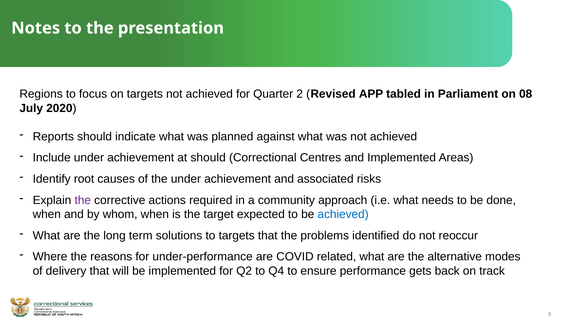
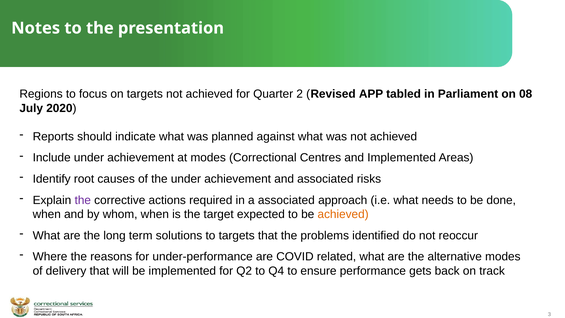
at should: should -> modes (208, 158)
a community: community -> associated (286, 200)
achieved colour: blue -> orange (343, 214)
